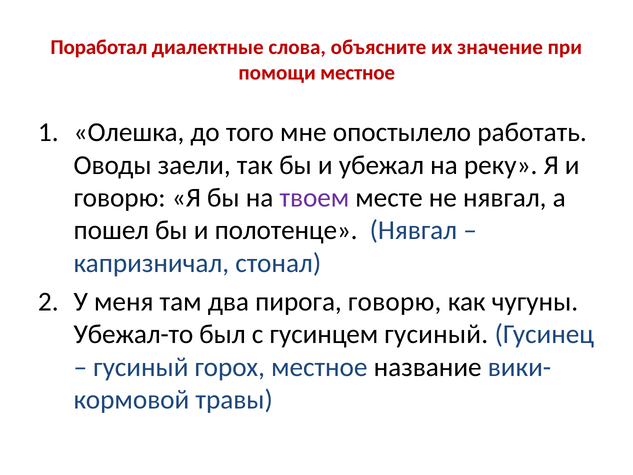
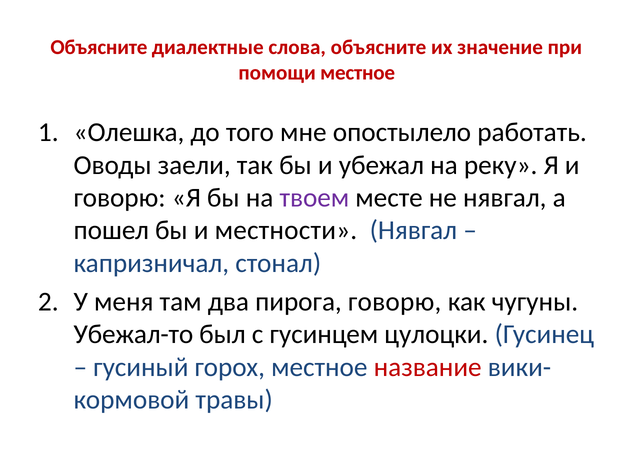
Поработал: Поработал -> Объясните (99, 47)
полотенце: полотенце -> местности (286, 230)
гусинцем гусиный: гусиный -> цулоцки (436, 334)
название colour: black -> red (428, 367)
